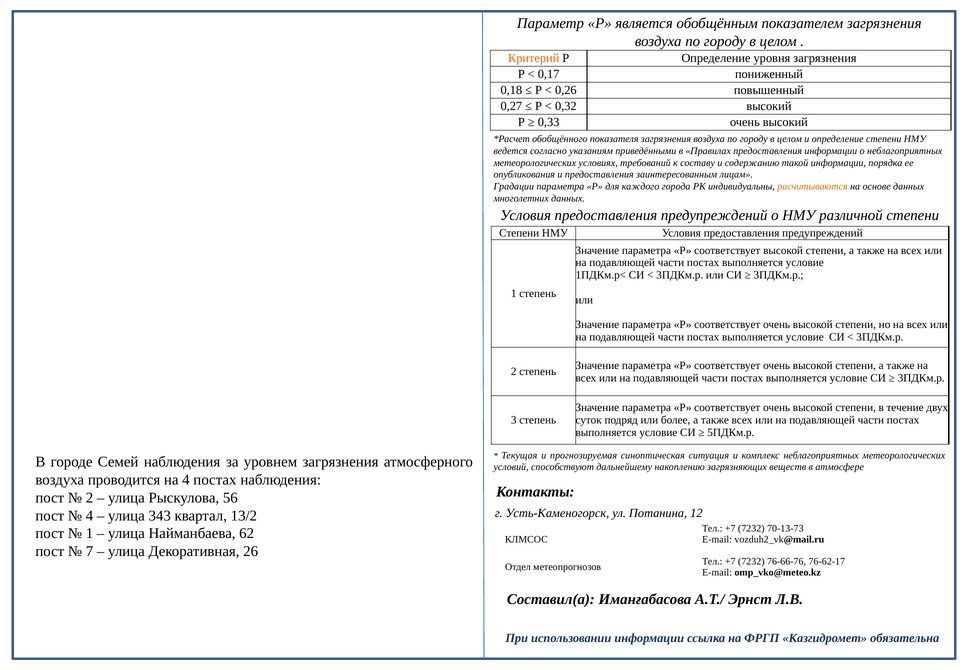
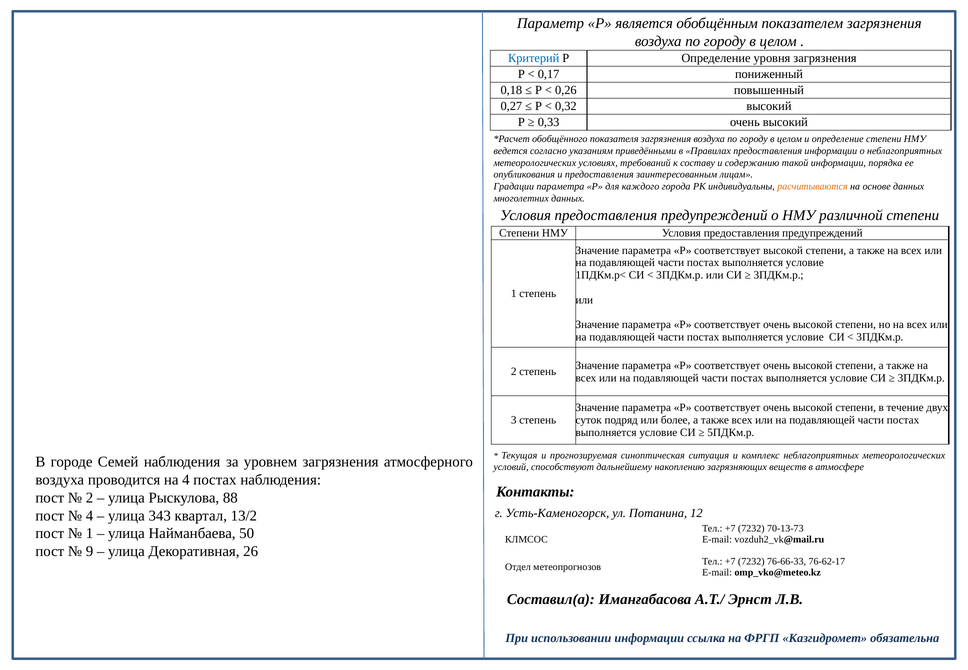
Критерий colour: orange -> blue (534, 58)
56: 56 -> 88 (230, 498)
62: 62 -> 50 (247, 534)
7: 7 -> 9 (89, 552)
76-66-76: 76-66-76 -> 76-66-33 (787, 562)
